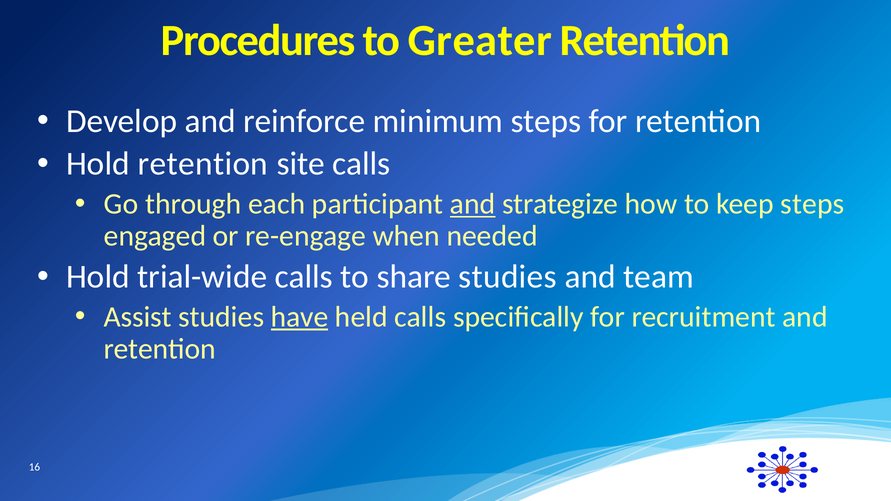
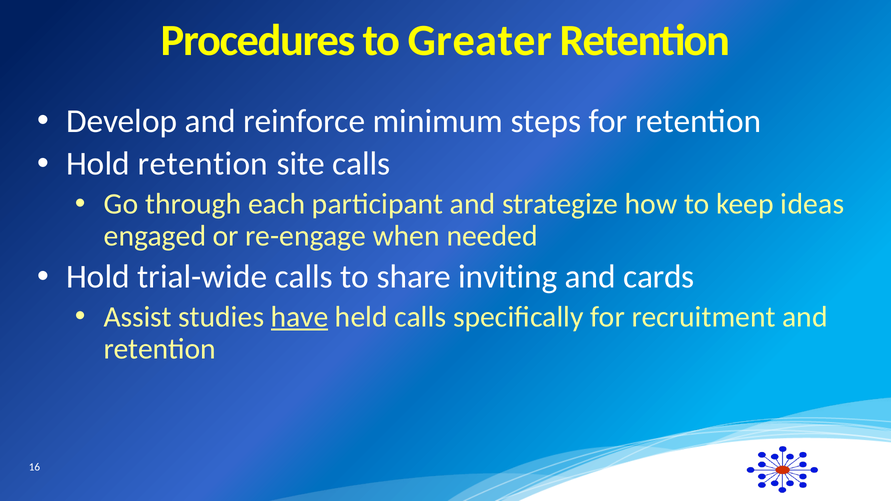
and underline: present -> none (473, 204)
keep steps: steps -> ideas (812, 204)
share studies: studies -> inviting (508, 277)
team: team -> cards (659, 277)
